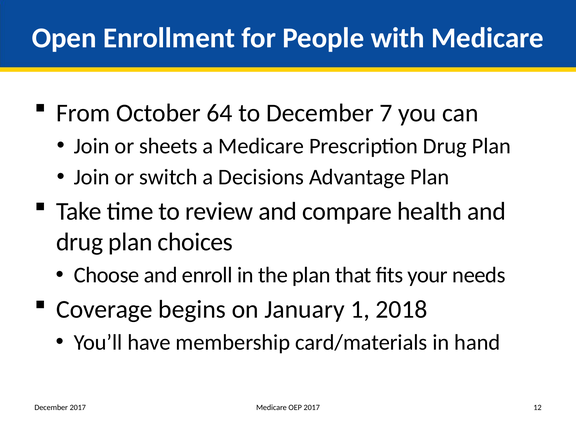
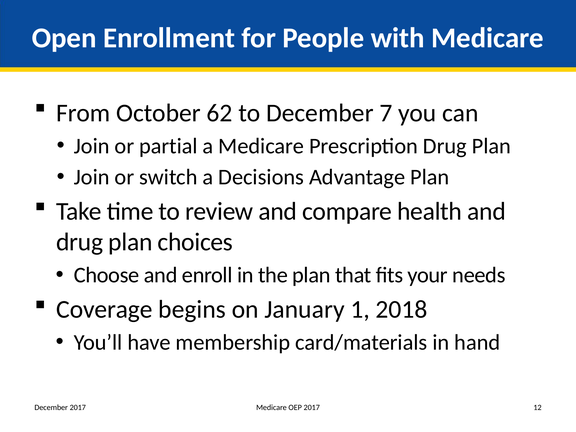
64: 64 -> 62 (220, 113)
sheets: sheets -> partial (168, 146)
